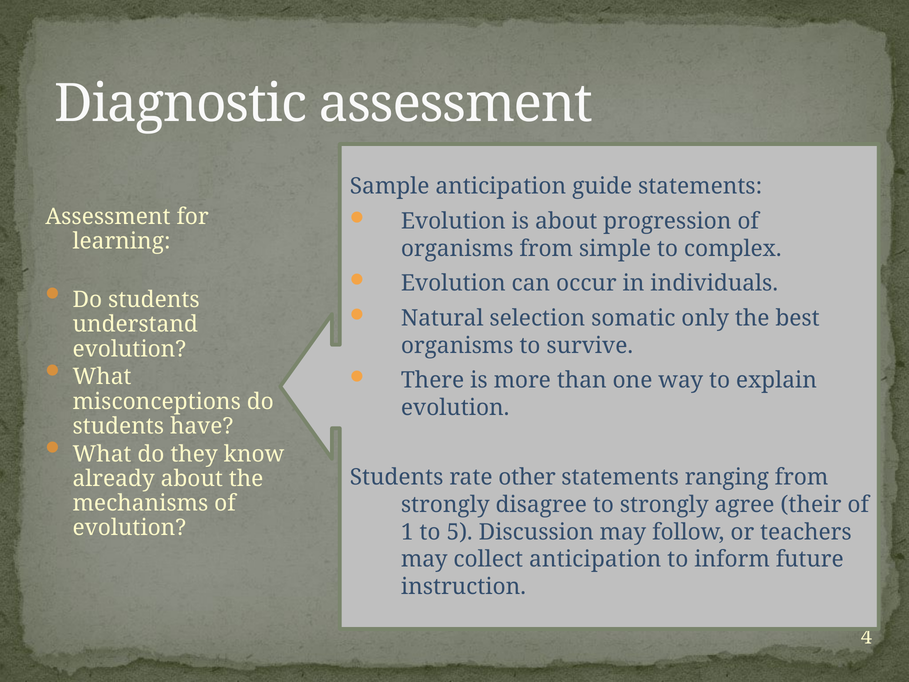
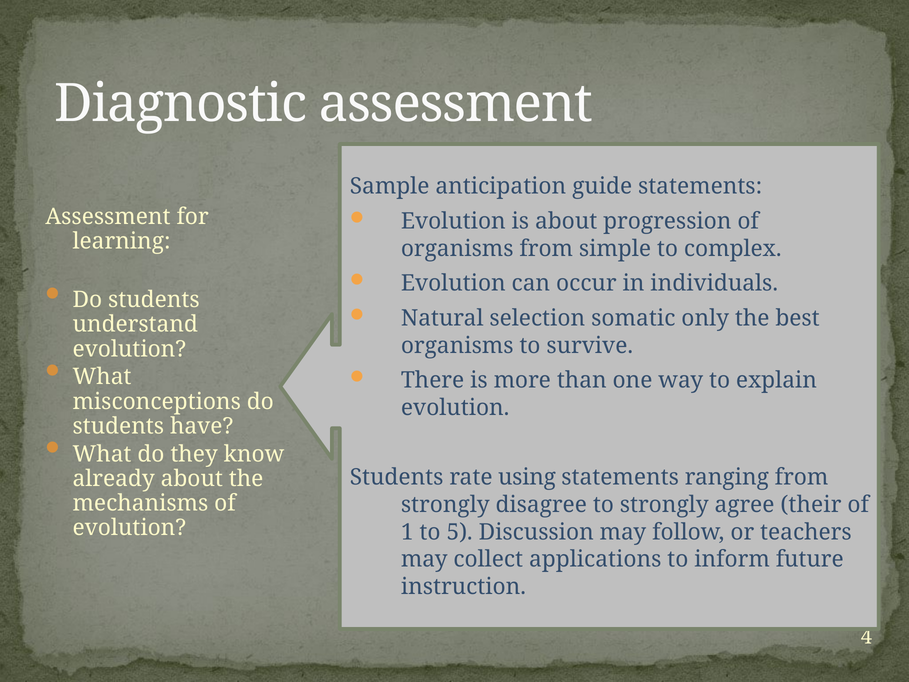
other: other -> using (527, 477)
collect anticipation: anticipation -> applications (595, 559)
